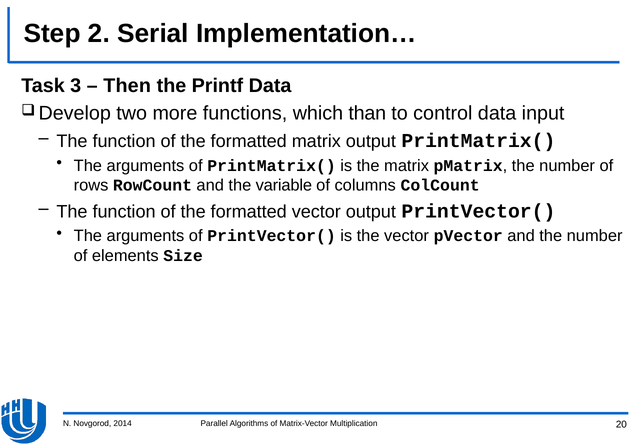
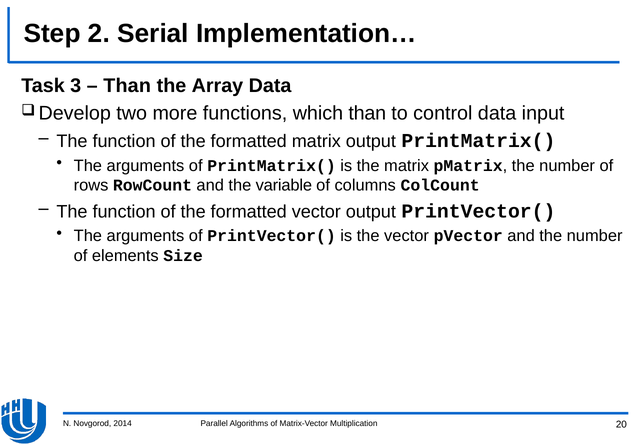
Then: Then -> Than (127, 86)
Printf: Printf -> Array (217, 86)
